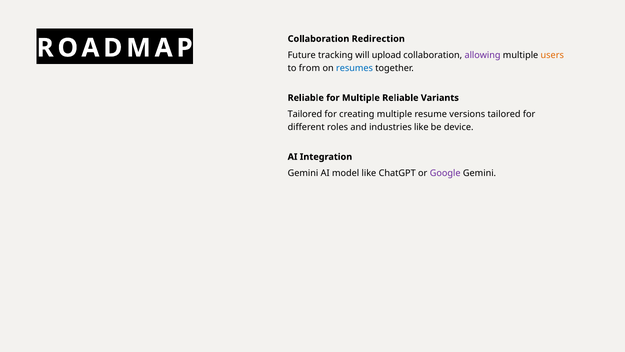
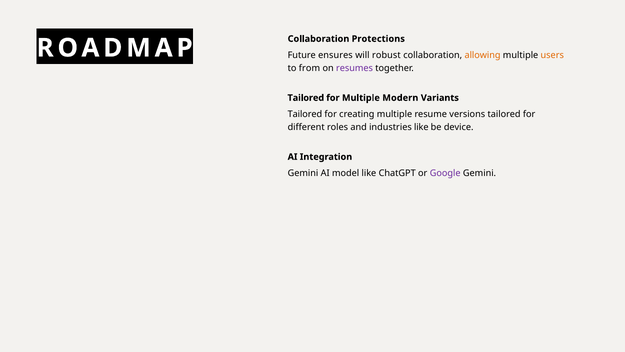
Redirection: Redirection -> Protections (378, 39)
tracking: tracking -> ensures (335, 55)
upload: upload -> robust (386, 55)
allowing colour: purple -> orange (483, 55)
resumes colour: blue -> purple (354, 68)
Reliable: Reliable -> Tailored (306, 98)
Multiple Reliable: Reliable -> Modern (400, 98)
